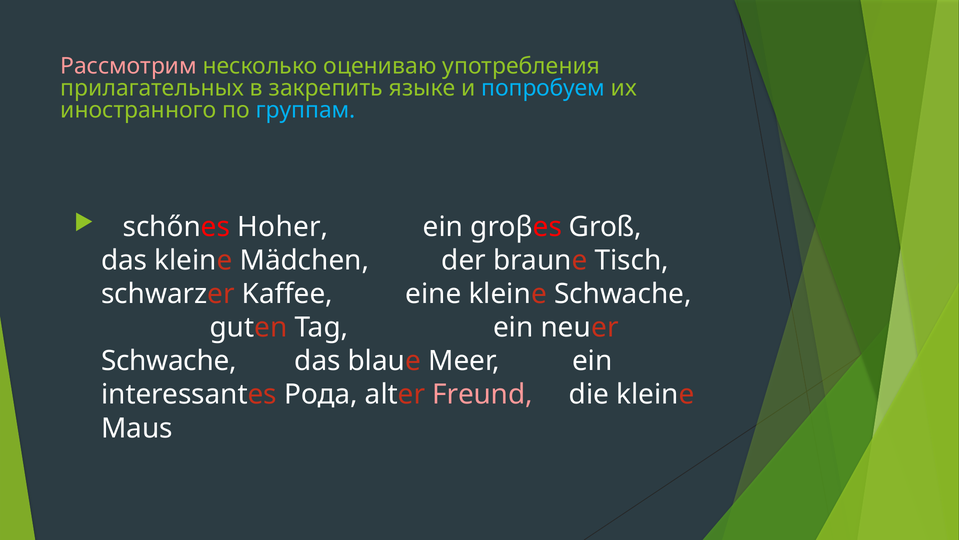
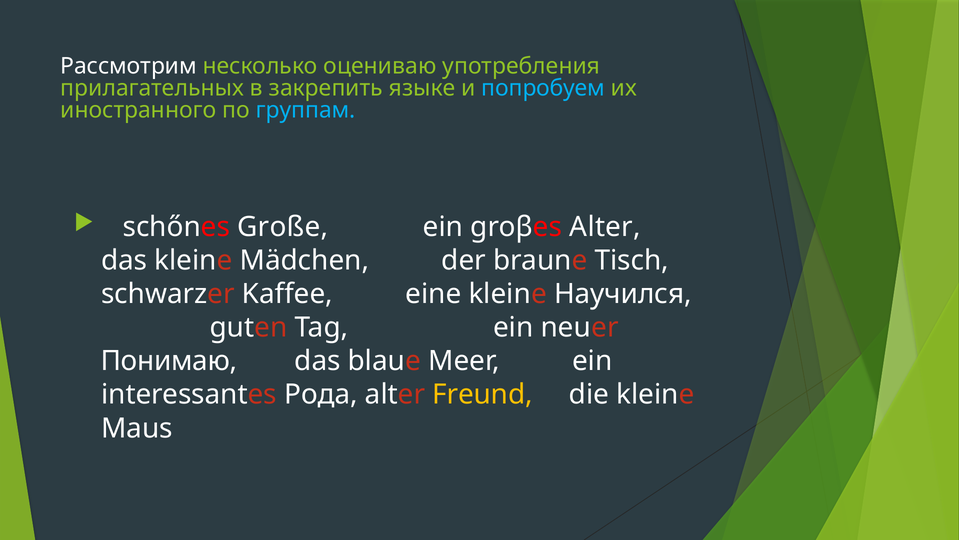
Рассмотрим colour: pink -> white (129, 66)
Hoher: Hoher -> Große (283, 227)
groβes Groß: Groß -> Alter (605, 227)
kleine Schwache: Schwache -> Научился (623, 294)
Schwache: Schwache -> Понимаю (169, 361)
Freund colour: pink -> yellow (483, 394)
